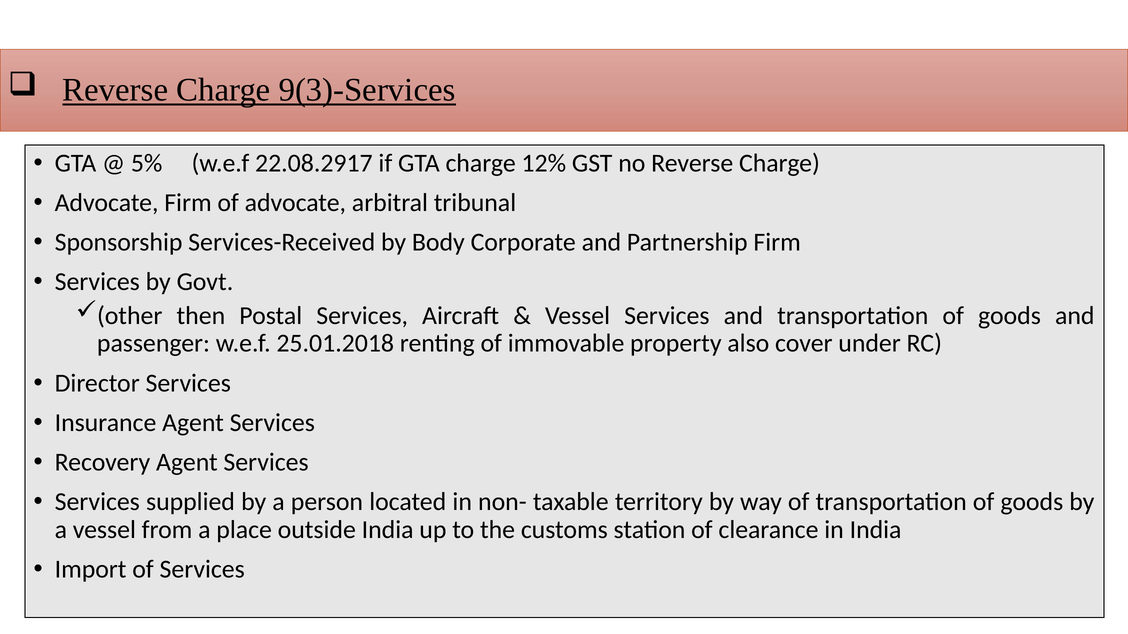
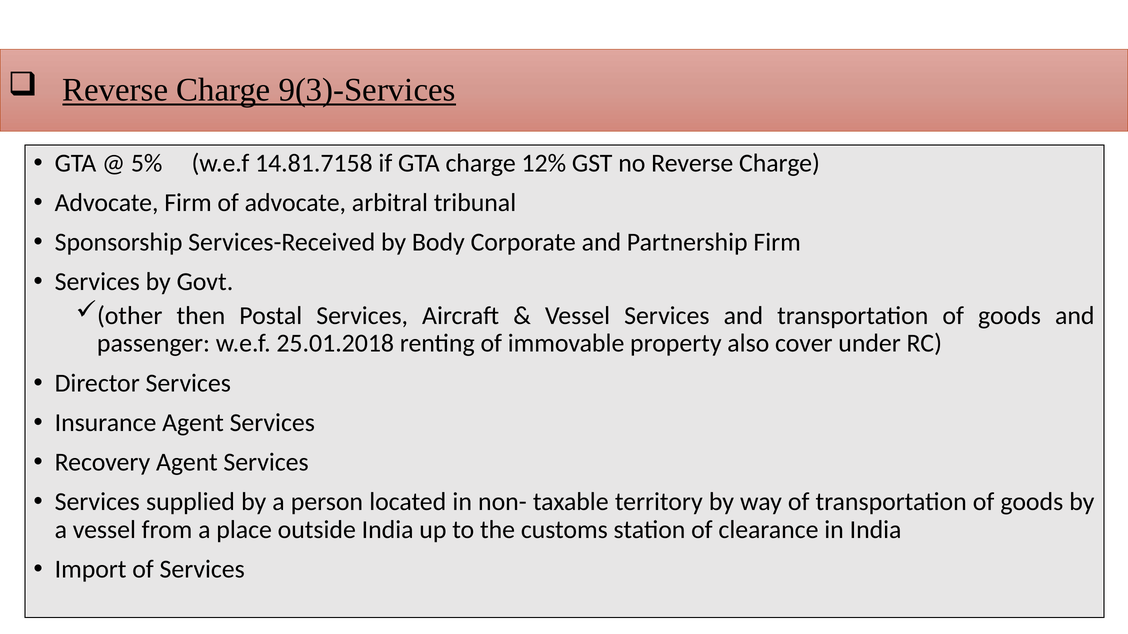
22.08.2917: 22.08.2917 -> 14.81.7158 (314, 163)
